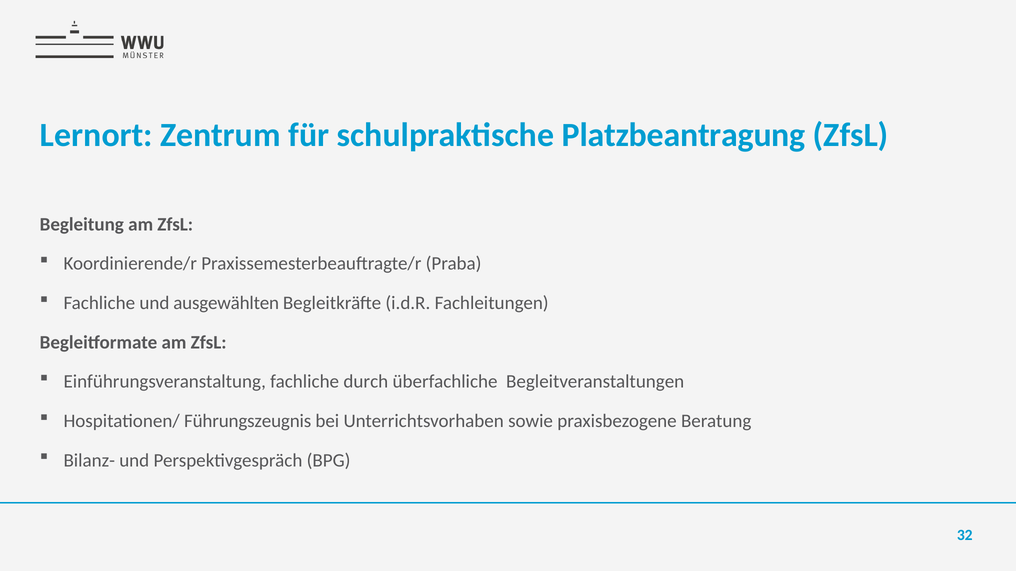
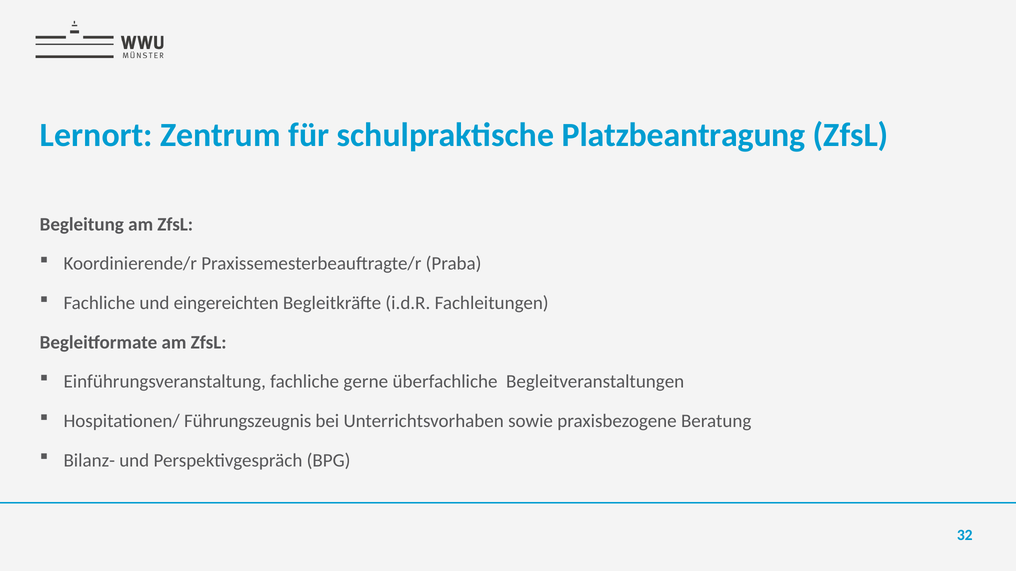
ausgewählten: ausgewählten -> eingereichten (226, 303)
durch: durch -> gerne (366, 382)
